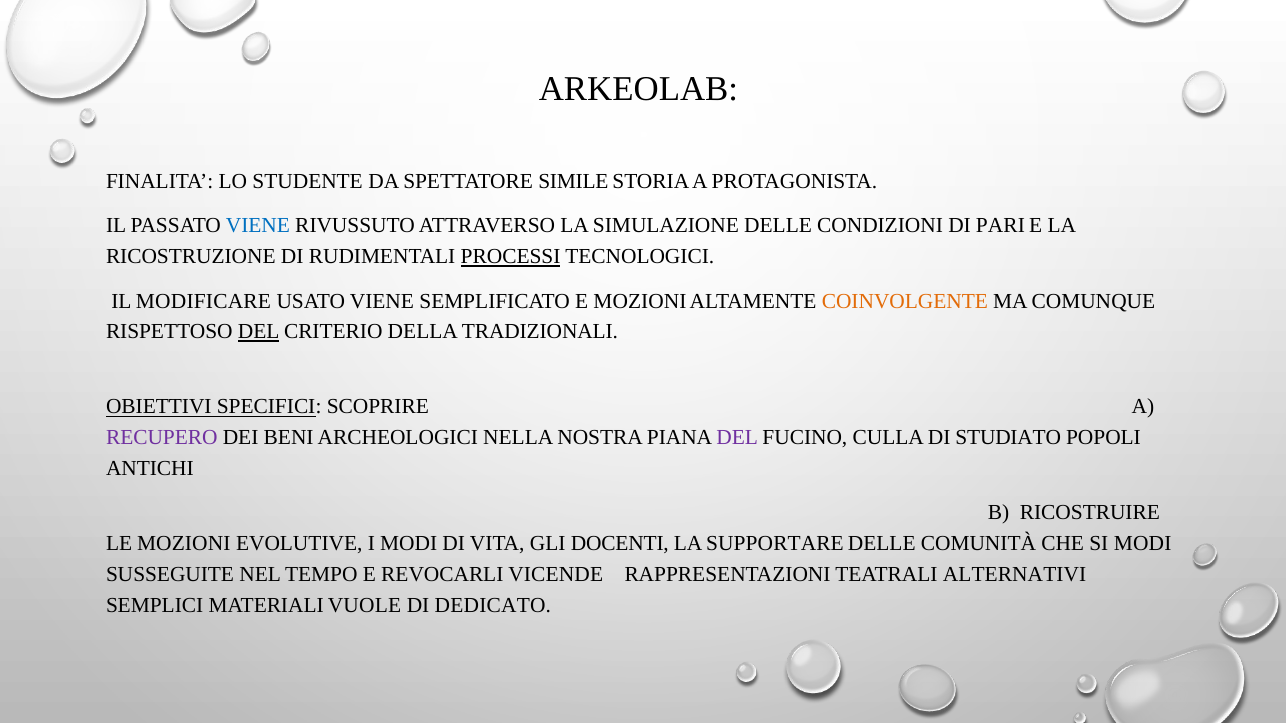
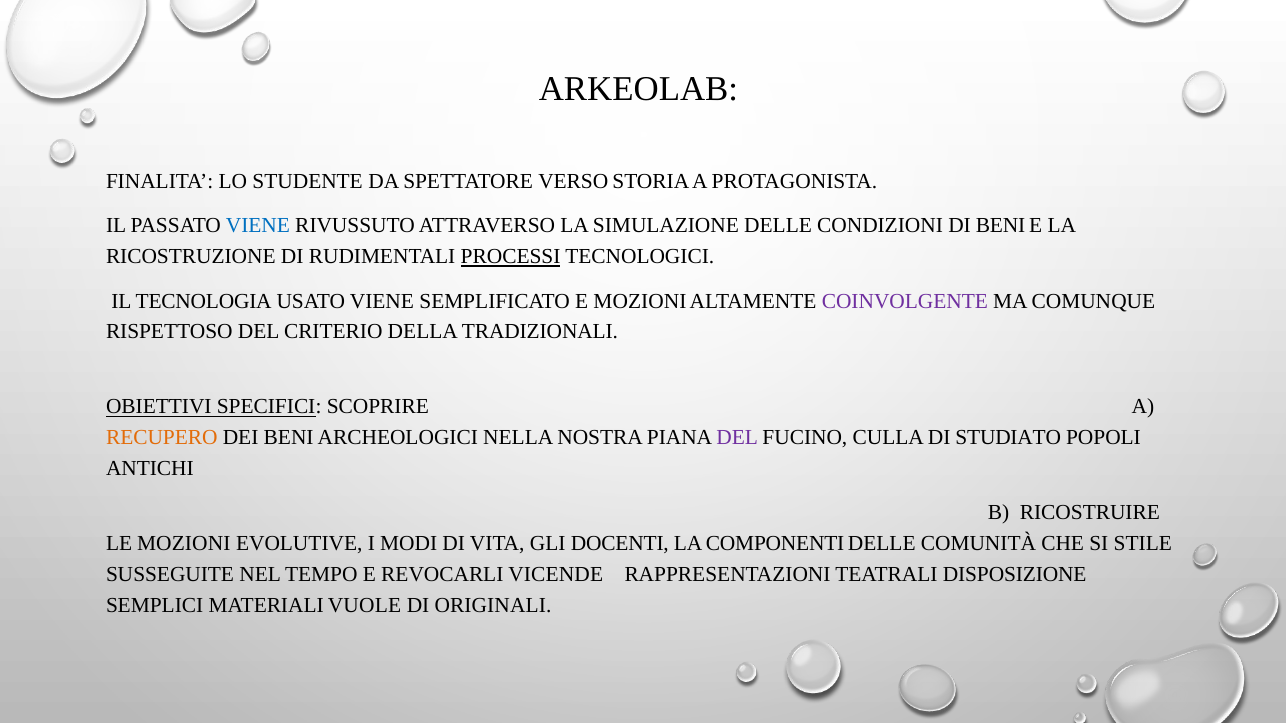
SIMILE: SIMILE -> VERSO (573, 182)
DI PARI: PARI -> BENI (1001, 226)
MODIFICARE: MODIFICARE -> TECNOLOGIA (204, 301)
COINVOLGENTE colour: orange -> purple (905, 301)
DEL underline: present -> none (259, 332)
RECUPERO colour: purple -> orange (162, 438)
SUPPORTARE: SUPPORTARE -> COMPONENTI (775, 544)
SI MODI: MODI -> STILE (1143, 544)
ALTERNATIVI: ALTERNATIVI -> DISPOSIZIONE (1015, 575)
DEDICATO: DEDICATO -> ORIGINALI (493, 605)
